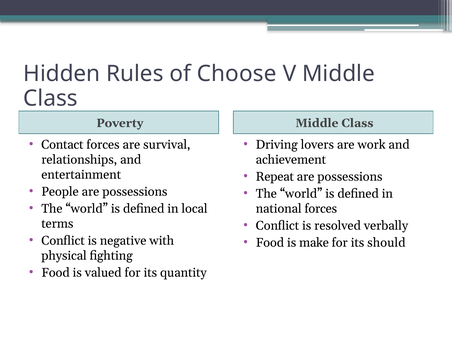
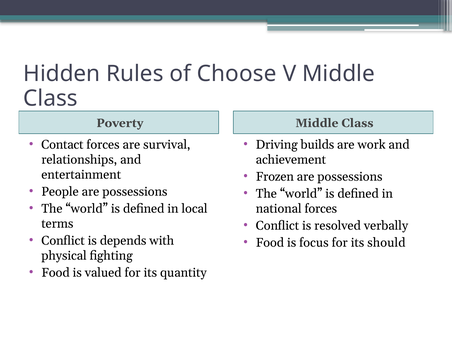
lovers: lovers -> builds (317, 145)
Repeat: Repeat -> Frozen (275, 177)
negative: negative -> depends (123, 241)
make: make -> focus (314, 243)
